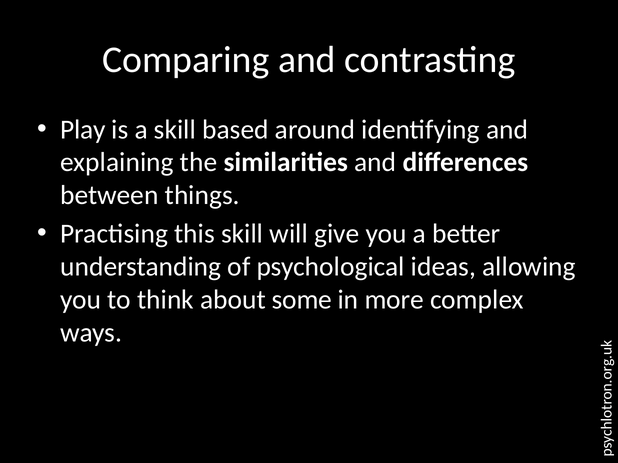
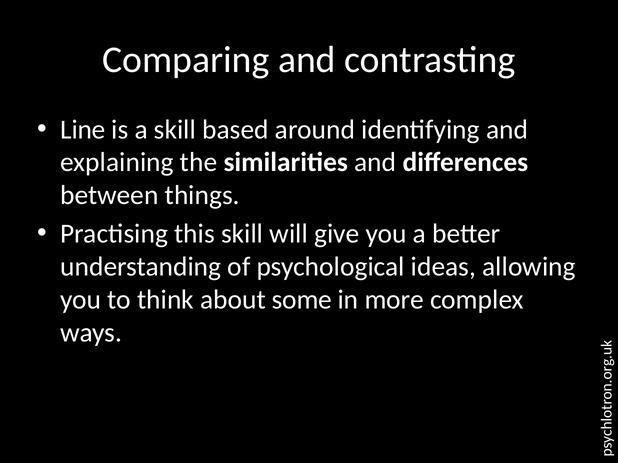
Play: Play -> Line (83, 130)
